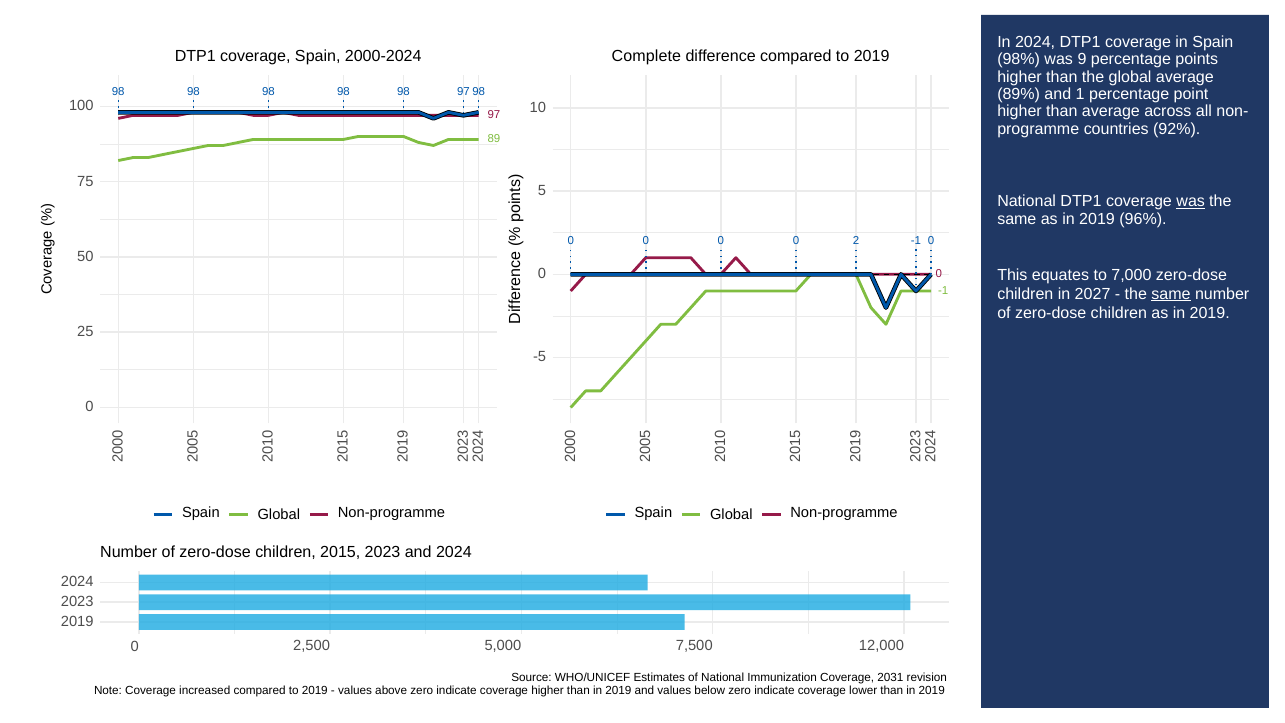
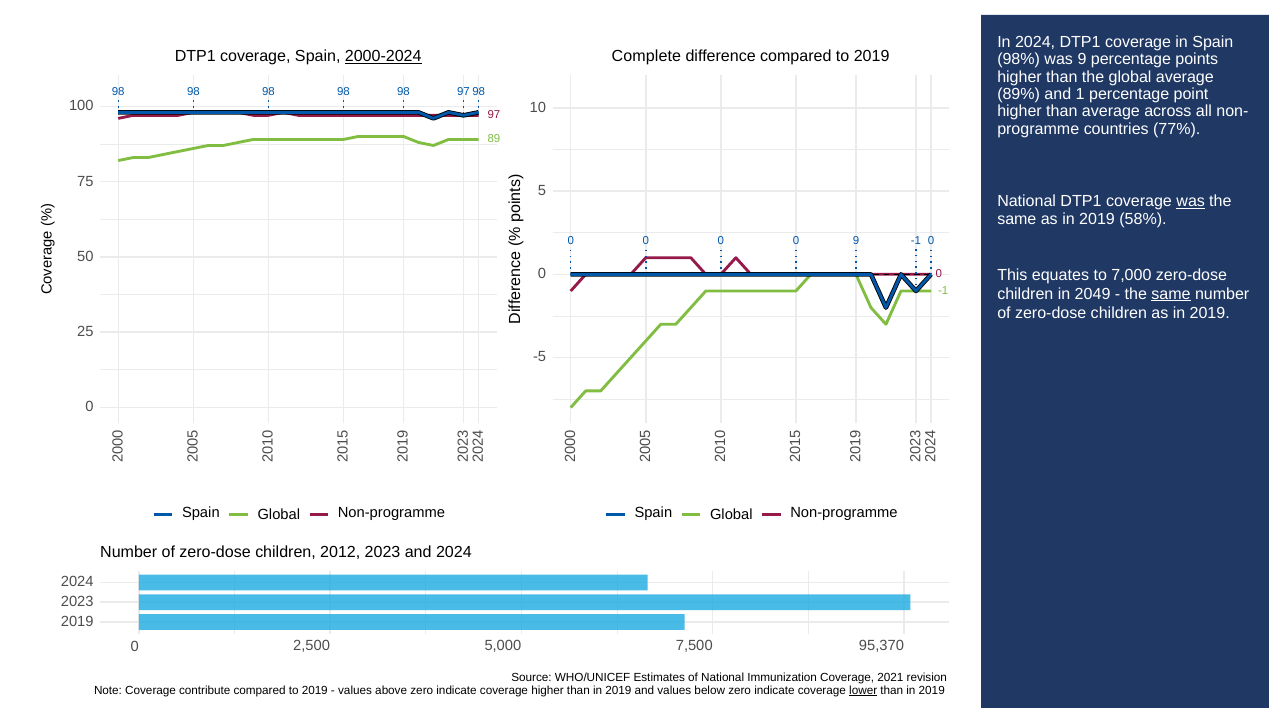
2000-2024 underline: none -> present (383, 57)
92%: 92% -> 77% (1177, 129)
96%: 96% -> 58% (1143, 219)
2: 2 -> 9 (856, 241)
2027: 2027 -> 2049 (1093, 294)
2015: 2015 -> 2012 (340, 552)
12,000: 12,000 -> 95,370 (881, 646)
2031: 2031 -> 2021 (890, 677)
increased: increased -> contribute (205, 690)
lower underline: none -> present (863, 690)
